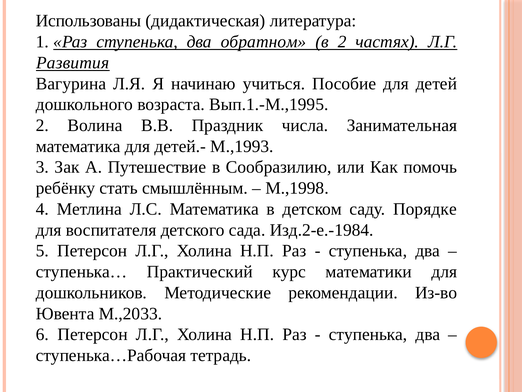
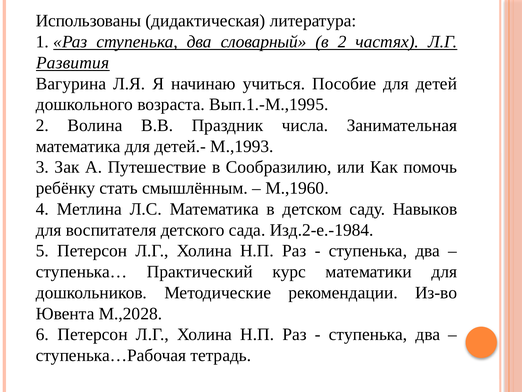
обратном: обратном -> словарный (264, 42)
М.,1998: М.,1998 -> М.,1960 (297, 188)
Порядке: Порядке -> Навыков (425, 209)
М.,2033: М.,2033 -> М.,2028 (130, 313)
